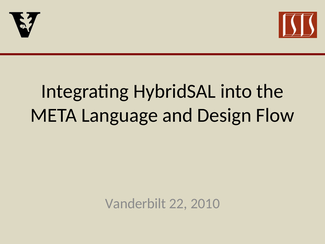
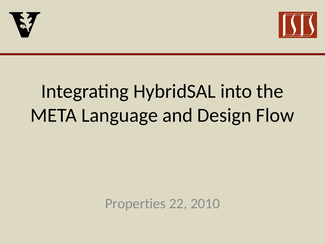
Vanderbilt: Vanderbilt -> Properties (135, 203)
